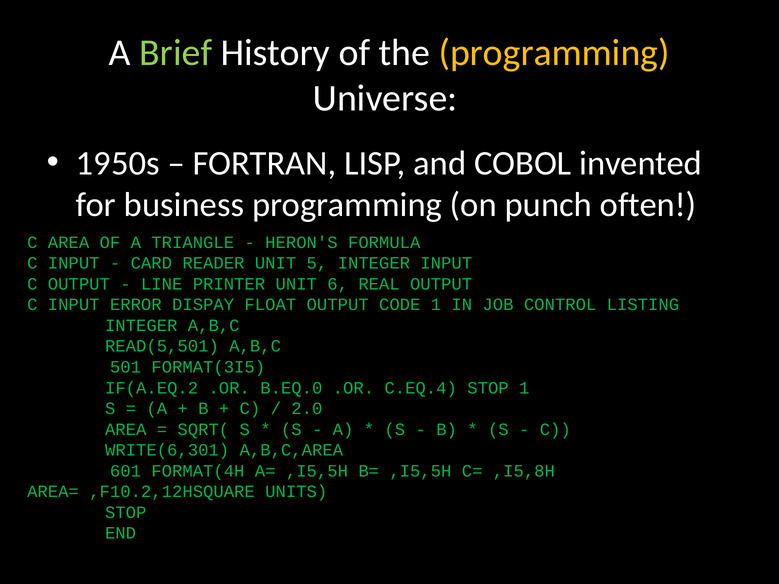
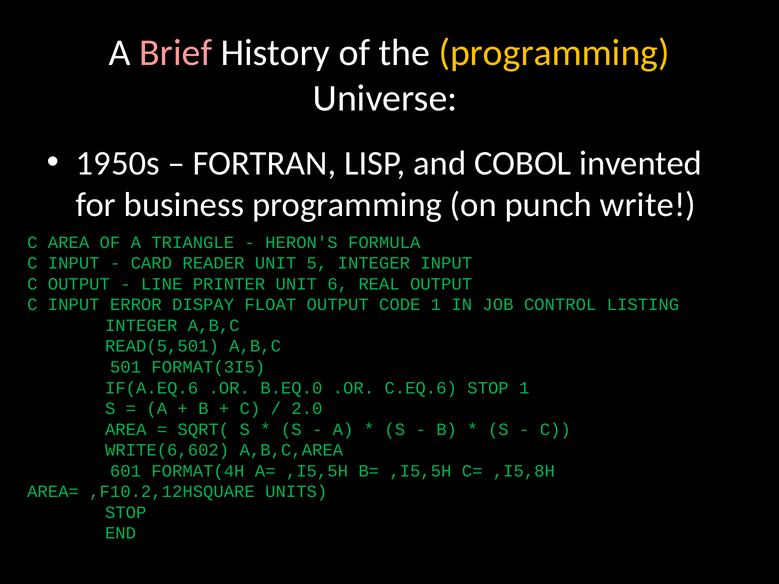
Brief colour: light green -> pink (176, 53)
often: often -> write (648, 205)
IF(A.EQ.2: IF(A.EQ.2 -> IF(A.EQ.6 (152, 388)
C.EQ.4: C.EQ.4 -> C.EQ.6 (421, 388)
WRITE(6,301: WRITE(6,301 -> WRITE(6,602 (167, 450)
